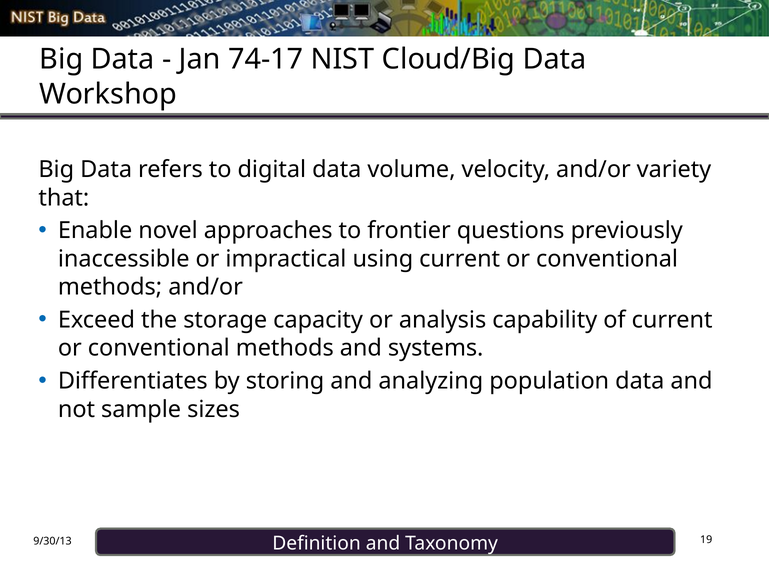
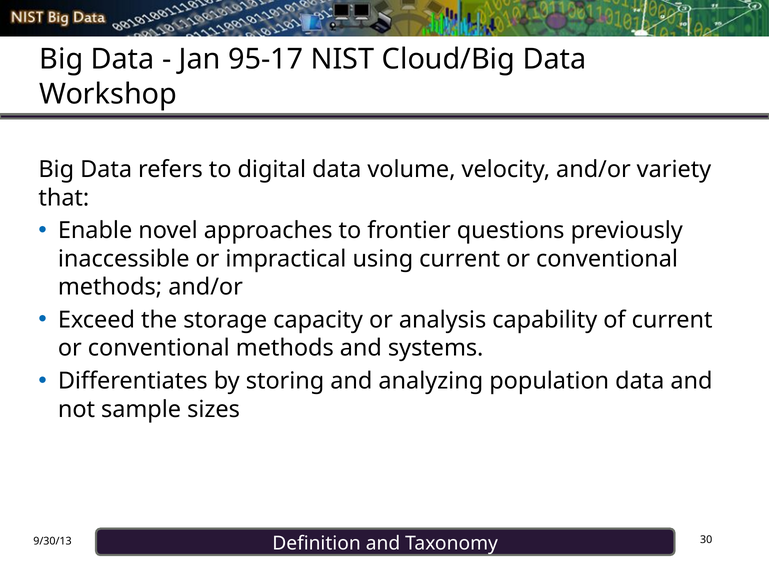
74-17: 74-17 -> 95-17 (266, 59)
19: 19 -> 30 (706, 539)
